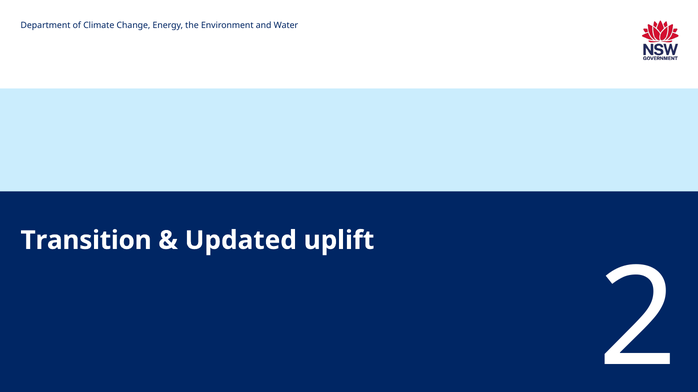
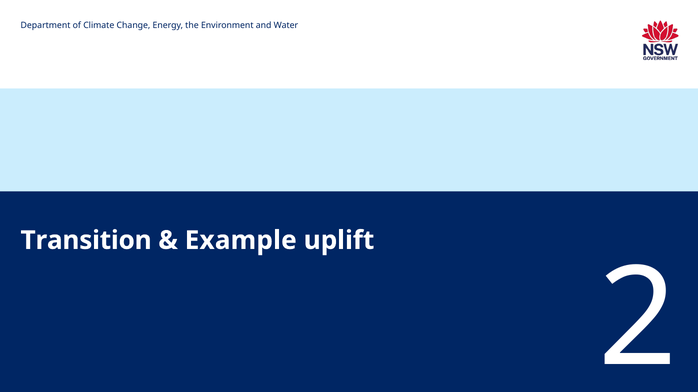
Updated: Updated -> Example (241, 241)
